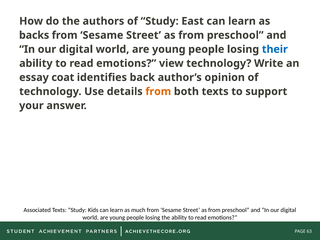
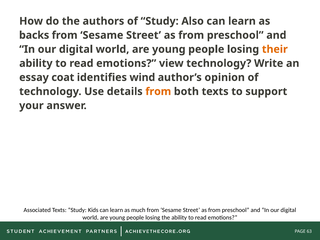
East: East -> Also (193, 21)
their colour: blue -> orange (275, 49)
back: back -> wind (142, 77)
